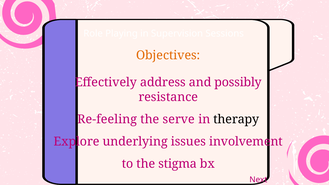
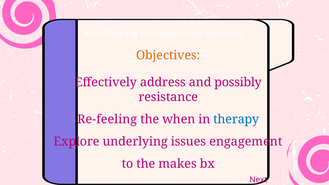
serve: serve -> when (179, 119)
therapy colour: black -> blue (236, 119)
involvement: involvement -> engagement (246, 142)
stigma: stigma -> makes (178, 164)
